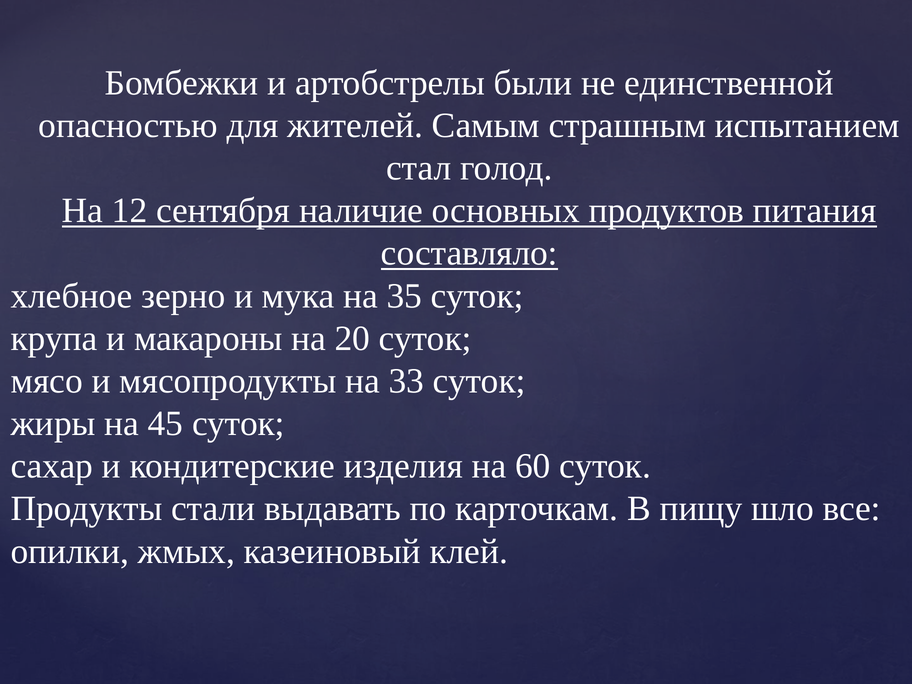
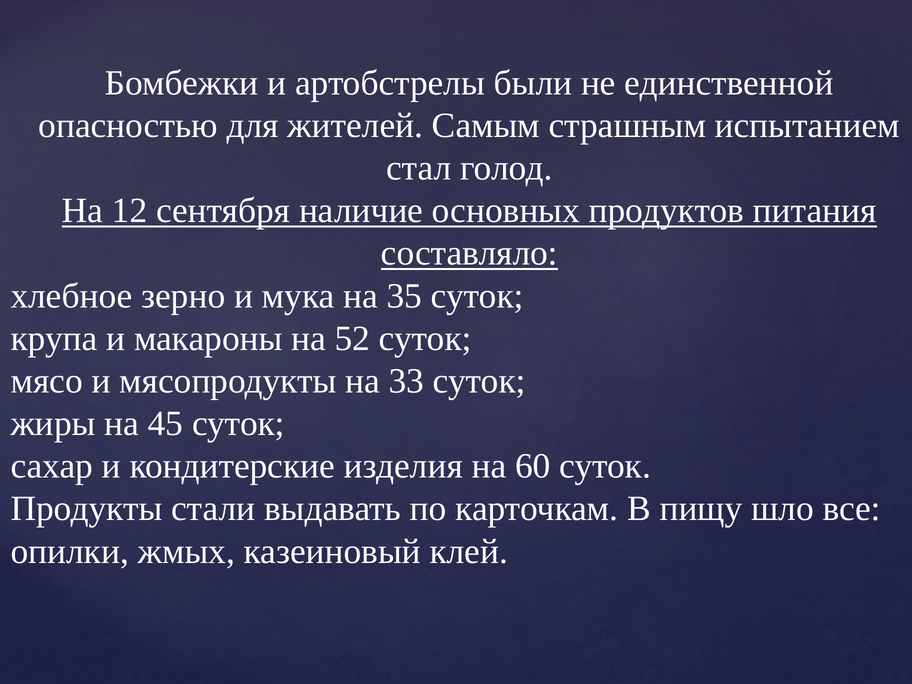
20: 20 -> 52 (352, 338)
